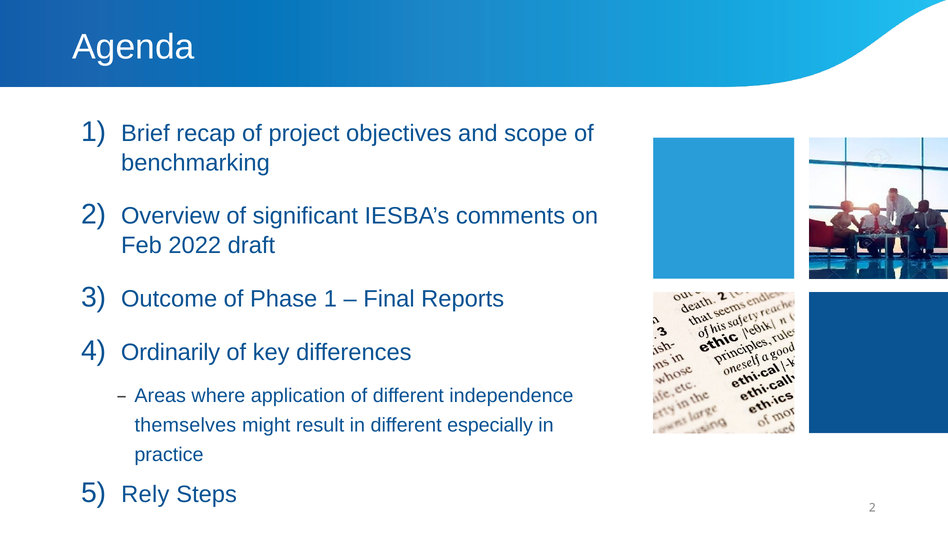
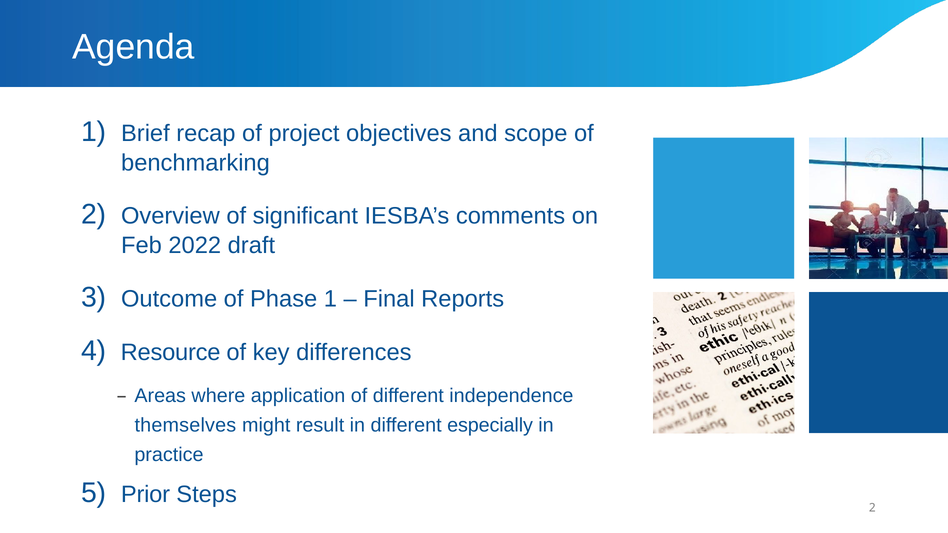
Ordinarily: Ordinarily -> Resource (171, 352)
Rely: Rely -> Prior (146, 495)
